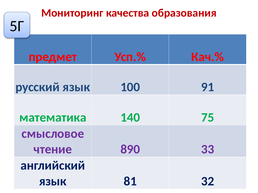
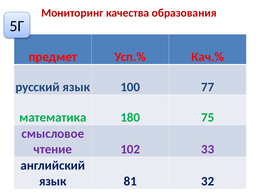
91: 91 -> 77 (208, 87)
140: 140 -> 180 (130, 118)
890: 890 -> 102 (130, 150)
